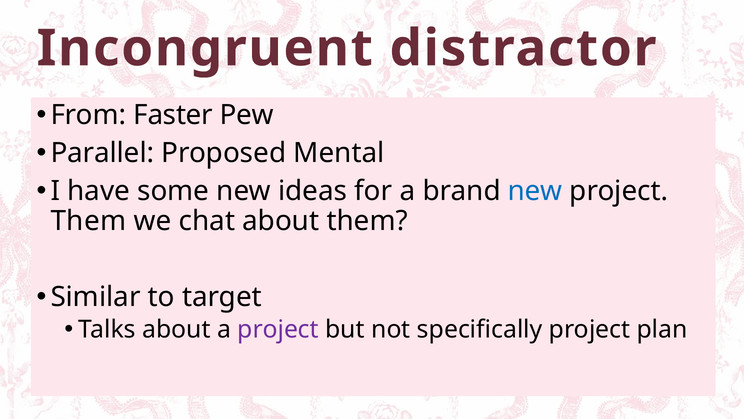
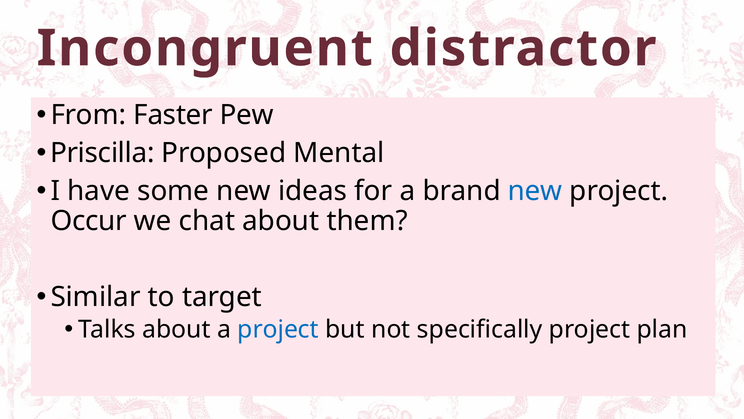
Parallel: Parallel -> Priscilla (102, 153)
Them: Them -> Occur (89, 221)
project colour: purple -> blue (278, 329)
